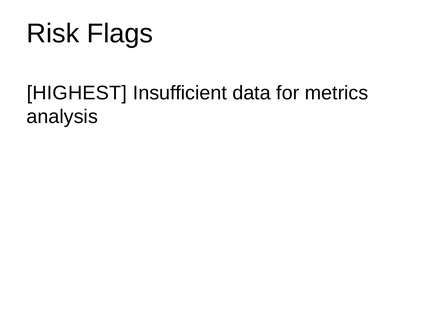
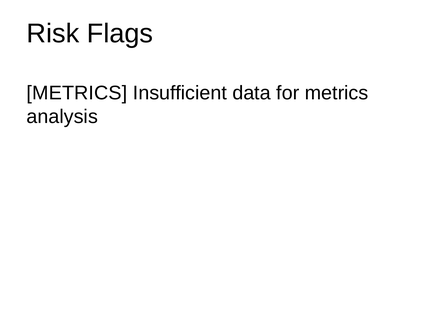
HIGHEST: HIGHEST -> METRICS (77, 93)
